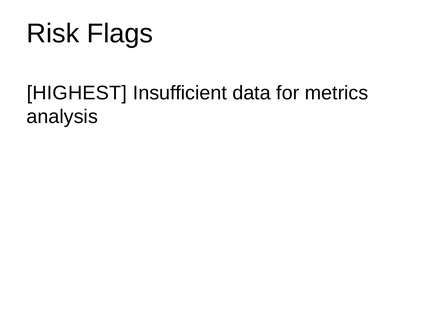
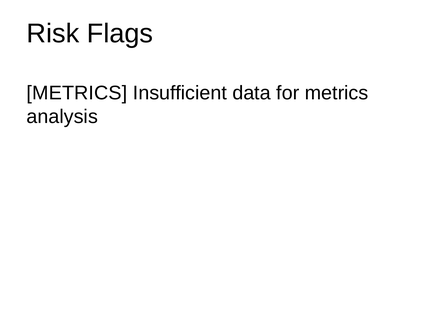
HIGHEST: HIGHEST -> METRICS (77, 93)
